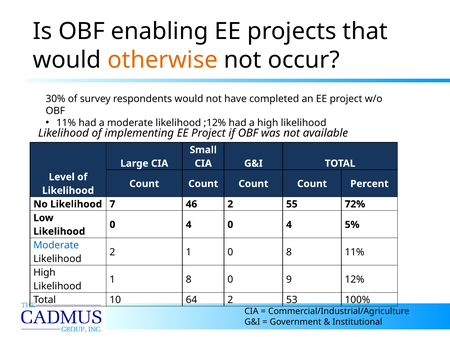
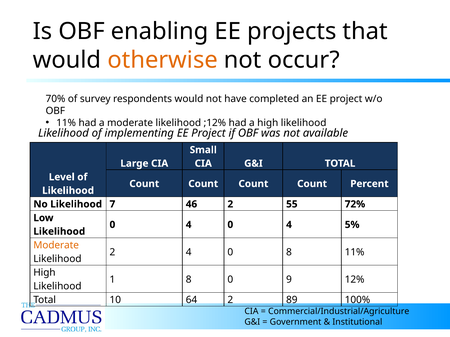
30%: 30% -> 70% (56, 99)
Moderate colour: blue -> orange (56, 246)
2 1: 1 -> 4 (189, 252)
53: 53 -> 89 (292, 300)
